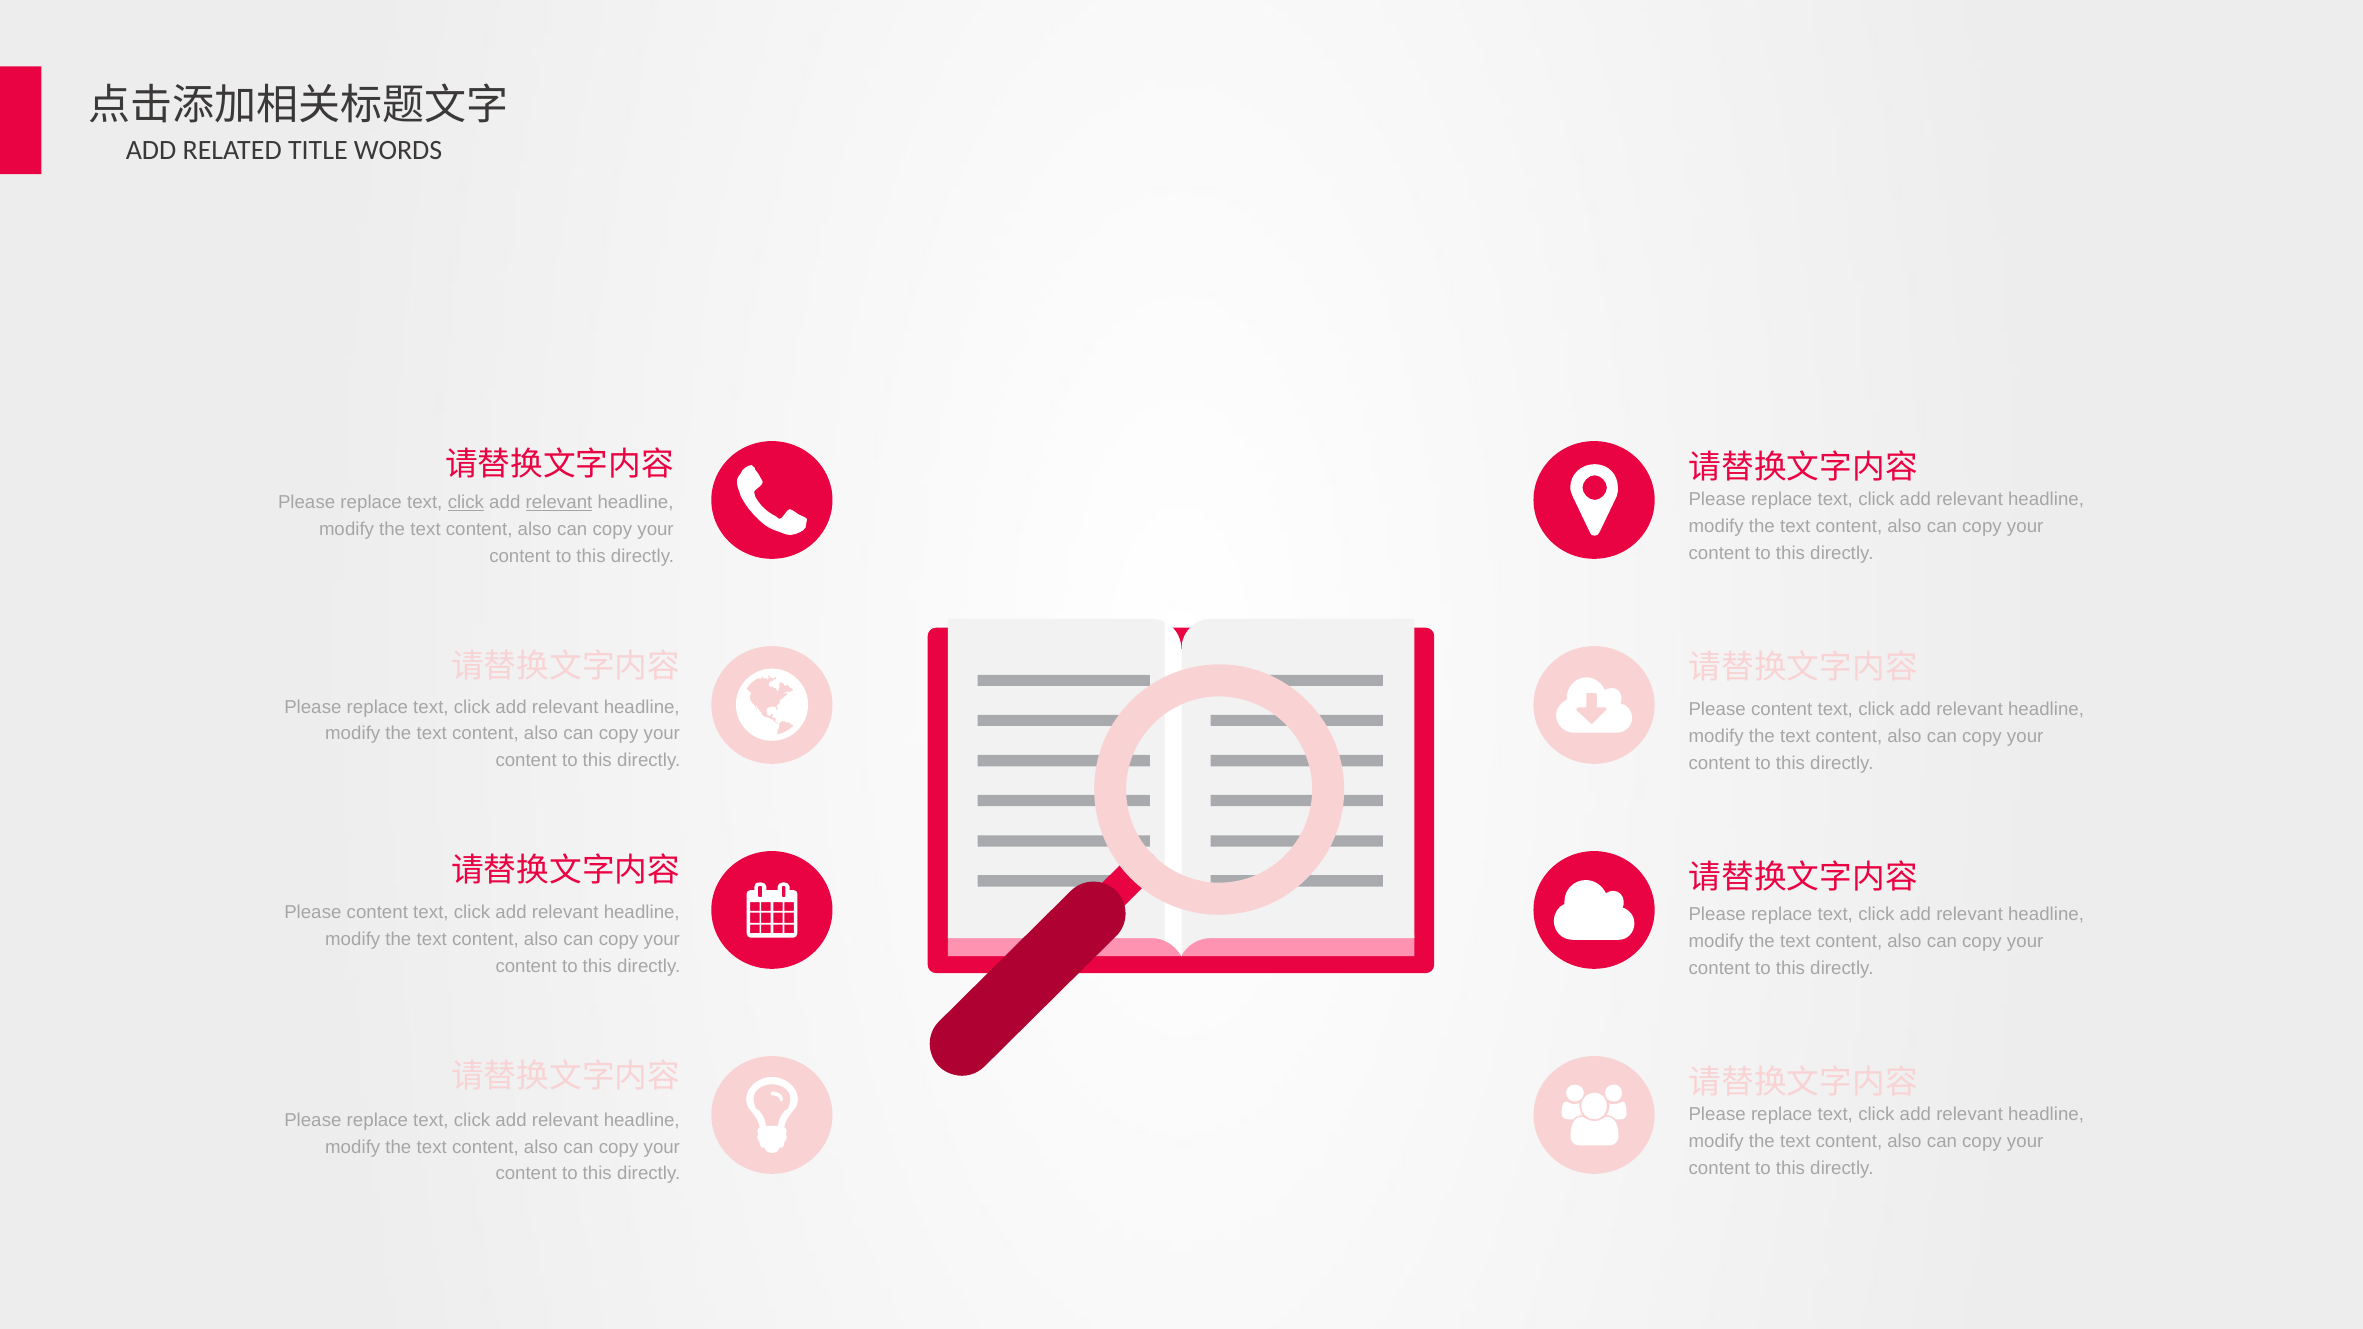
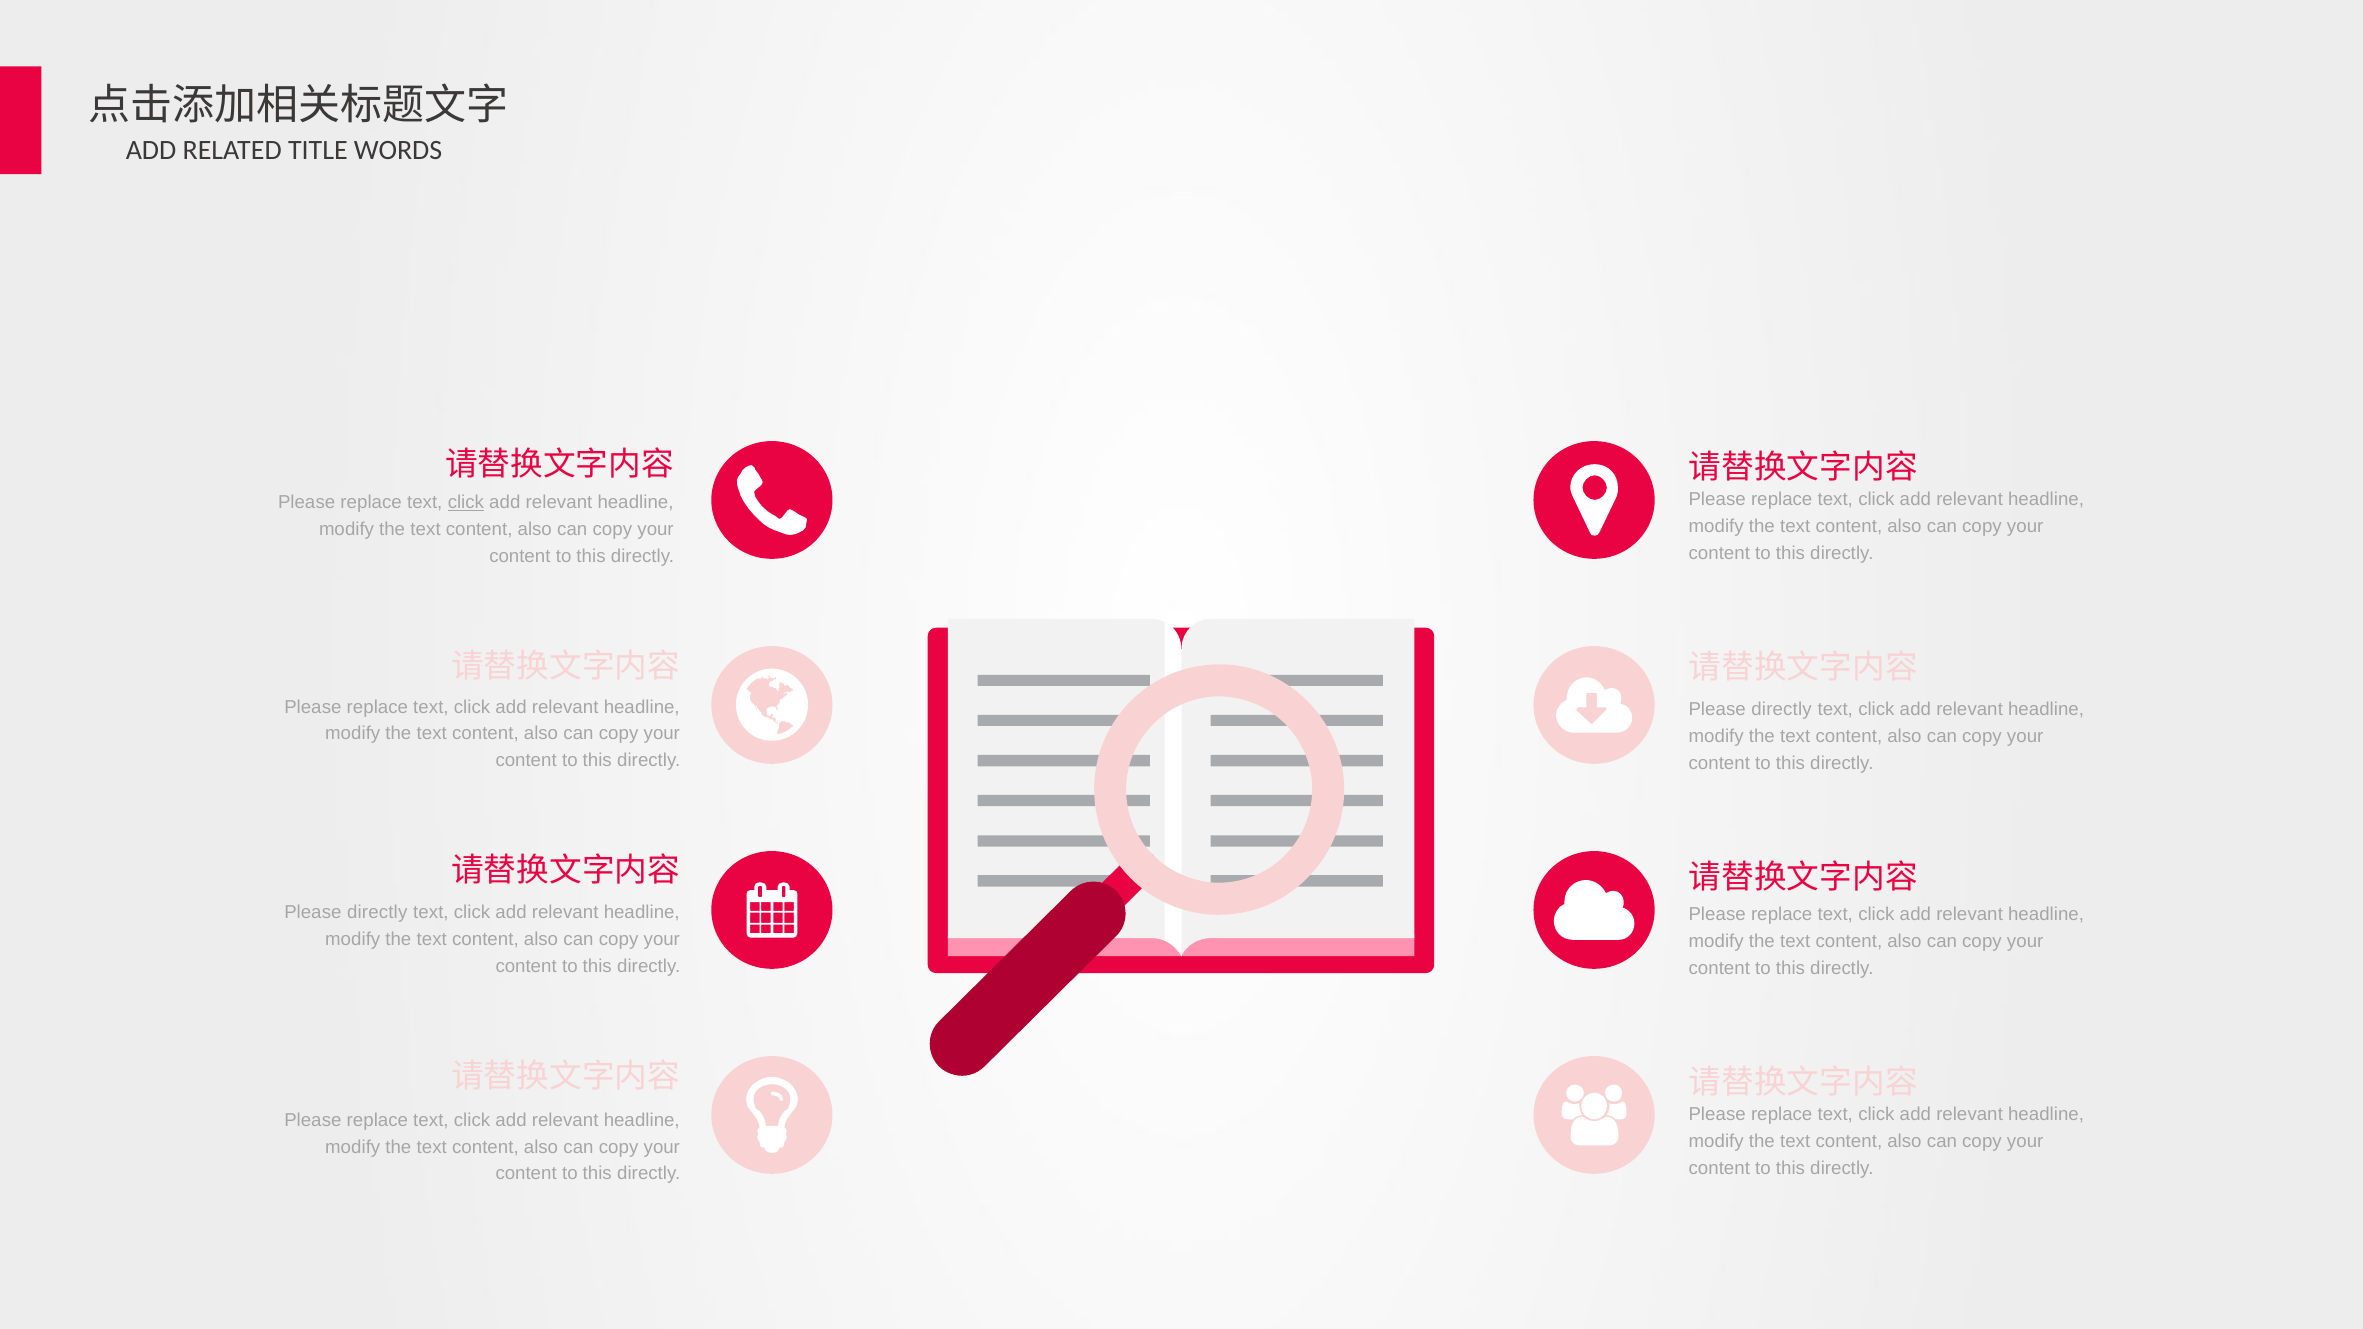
relevant underline: present -> none (559, 503)
content: content -> directly (1782, 710)
content: content -> directly (377, 913)
